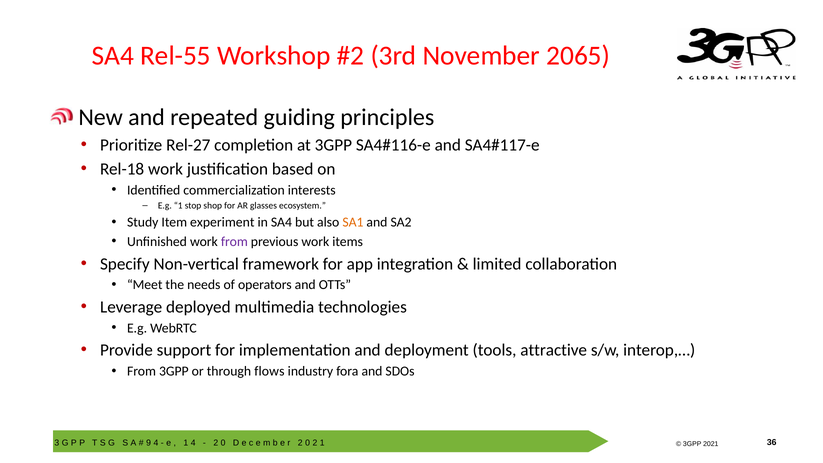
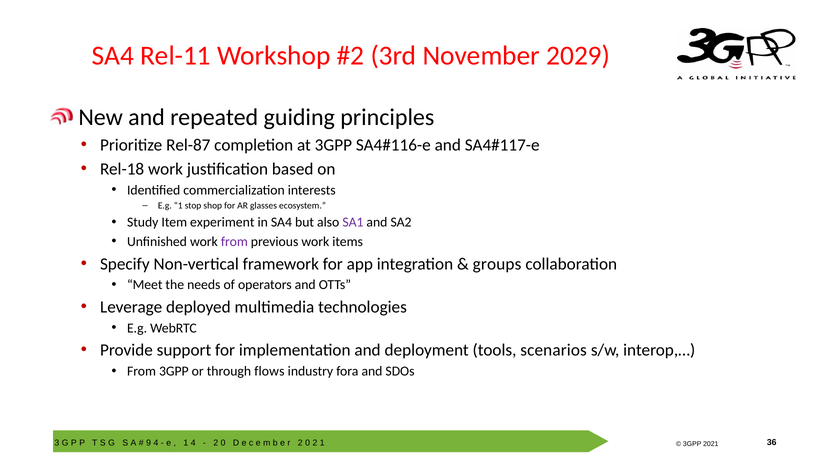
Rel-55: Rel-55 -> Rel-11 (176, 56)
2065: 2065 -> 2029 (578, 56)
Rel-27: Rel-27 -> Rel-87 (188, 145)
SA1 colour: orange -> purple (353, 222)
limited: limited -> groups (497, 264)
attractive: attractive -> scenarios (554, 350)
